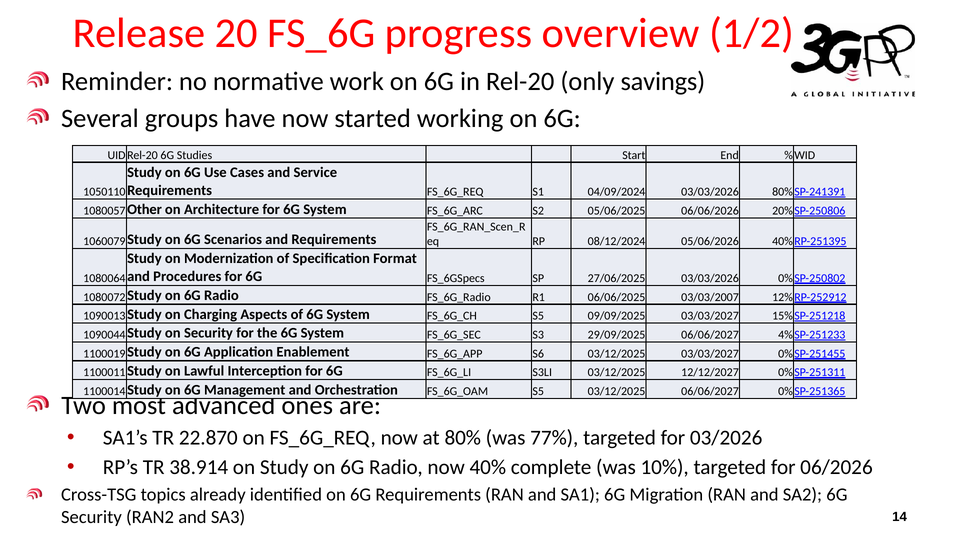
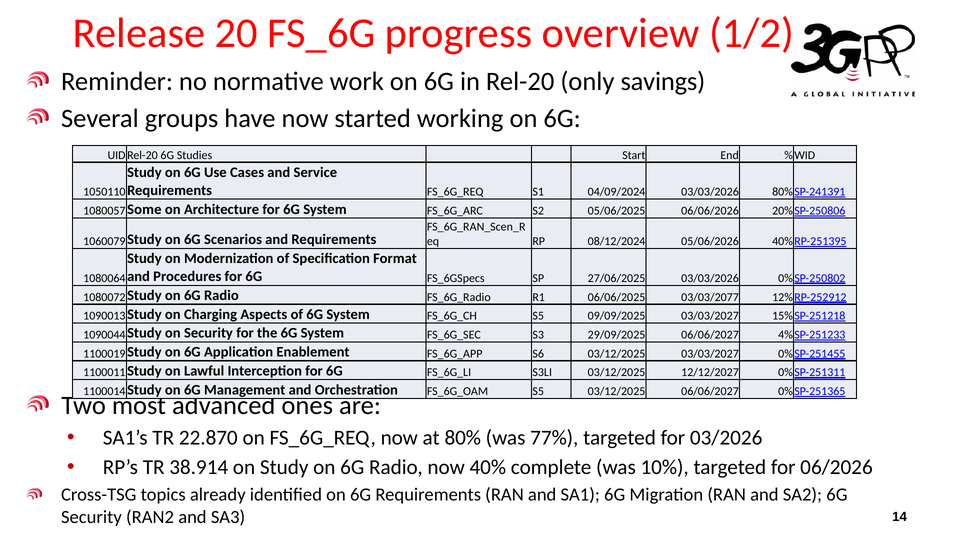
Other: Other -> Some (144, 209)
03/03/2007: 03/03/2007 -> 03/03/2077 (710, 297)
